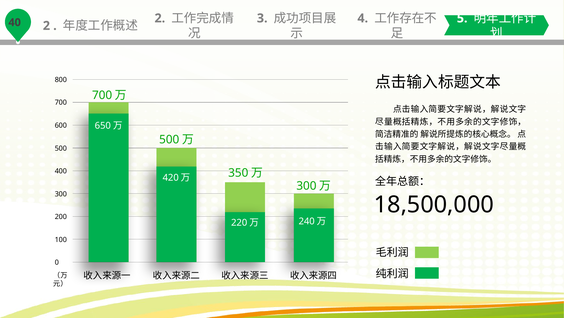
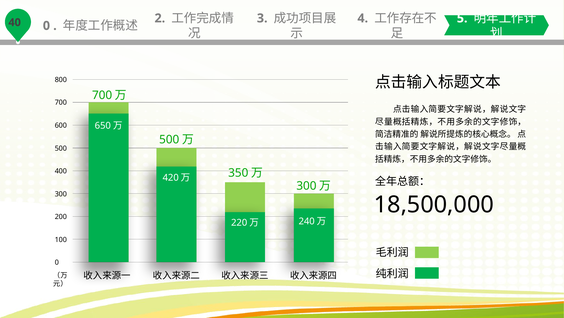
2: 2 -> 0 (46, 26)
